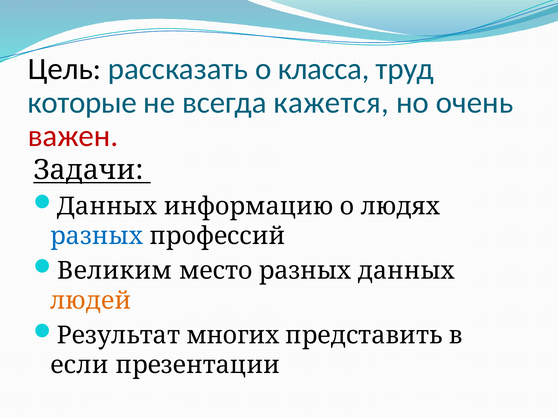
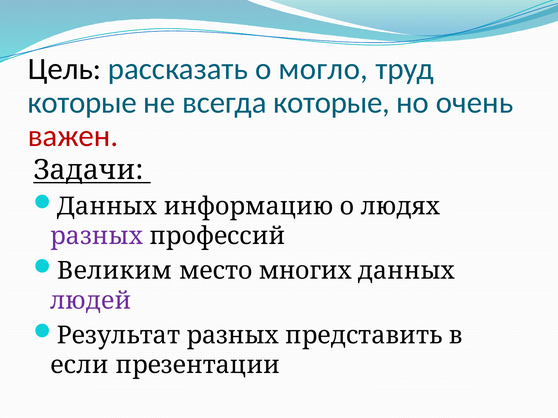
класса: класса -> могло (323, 69)
всегда кажется: кажется -> которые (332, 103)
разных colour: blue -> purple (97, 236)
место разных: разных -> многих (305, 271)
людей colour: orange -> purple (91, 301)
Результат многих: многих -> разных (233, 336)
